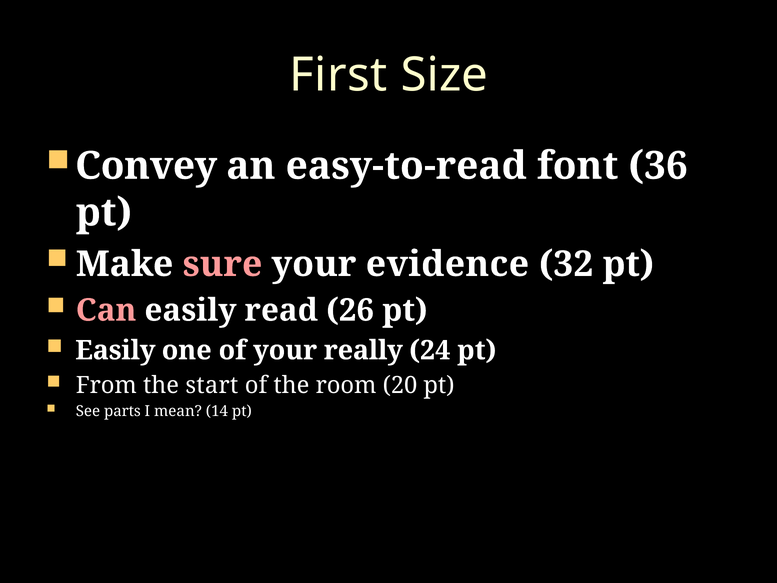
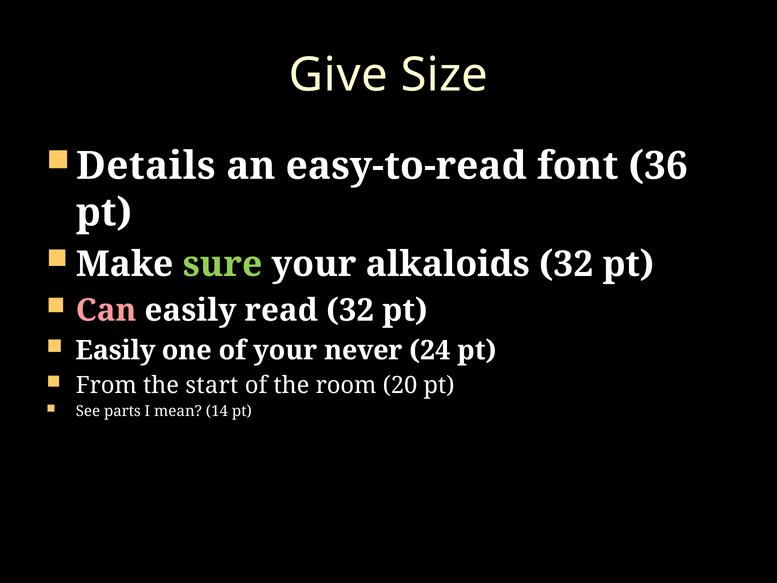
First: First -> Give (338, 75)
Convey: Convey -> Details (146, 166)
sure colour: pink -> light green (222, 264)
evidence: evidence -> alkaloids (448, 264)
read 26: 26 -> 32 (350, 310)
really: really -> never (363, 350)
